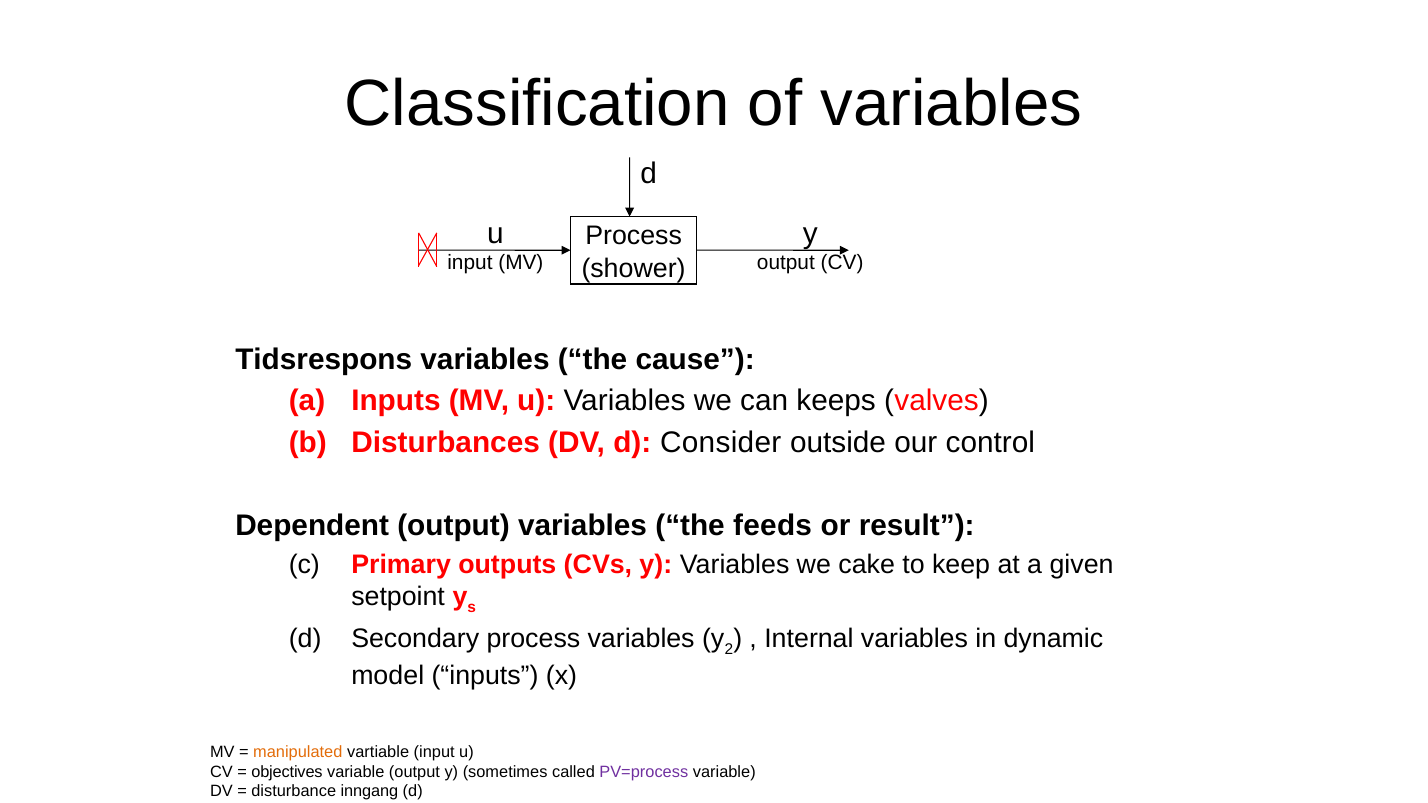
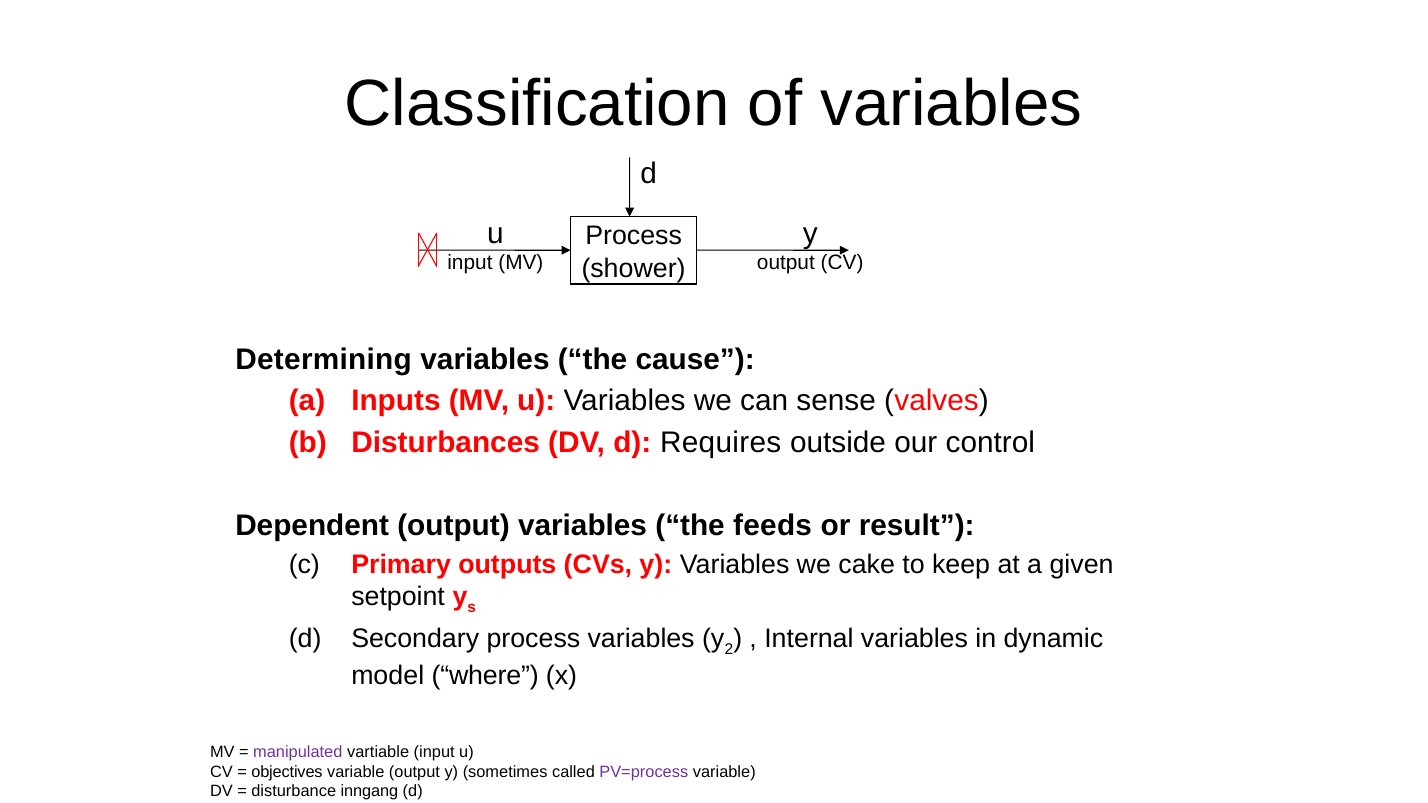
Tidsrespons: Tidsrespons -> Determining (324, 359)
keeps: keeps -> sense (836, 401)
Consider: Consider -> Requires (721, 443)
model inputs: inputs -> where (485, 676)
manipulated colour: orange -> purple (298, 752)
